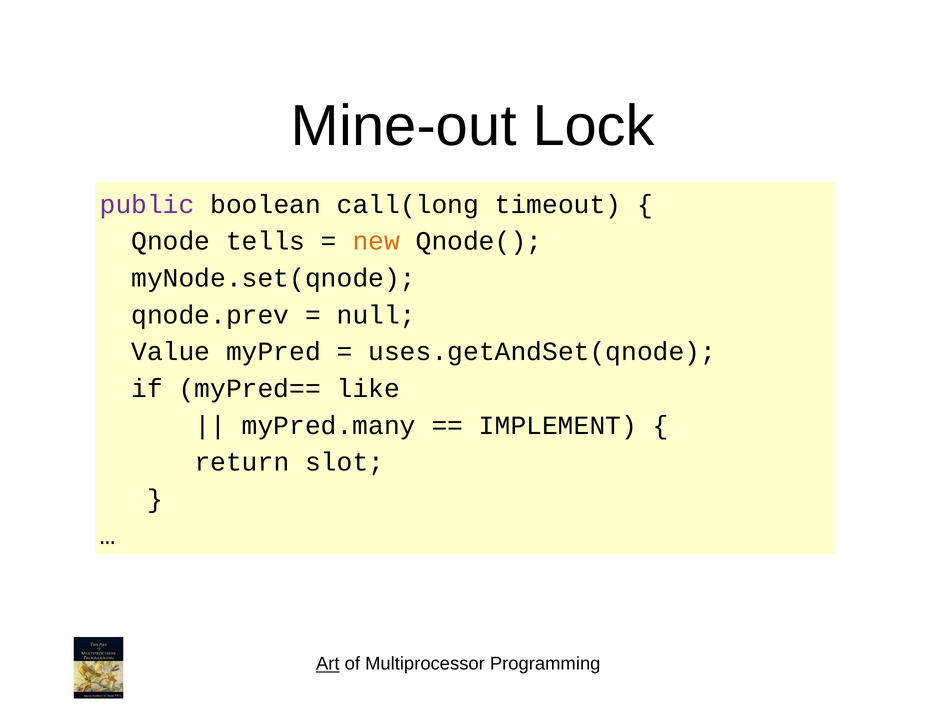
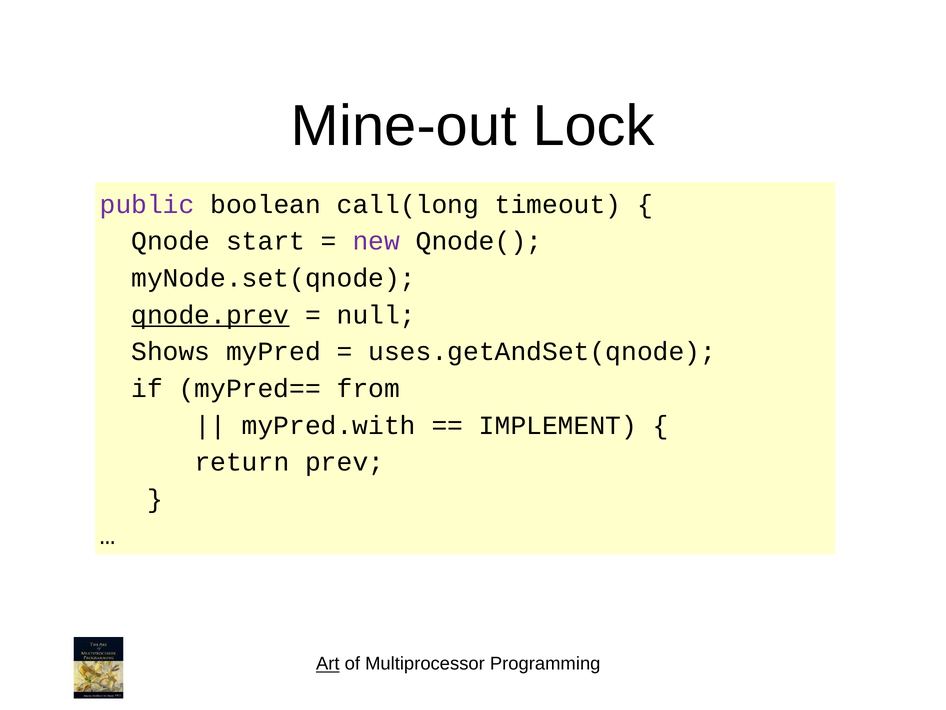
tells: tells -> start (266, 241)
new colour: orange -> purple (376, 241)
qnode.prev underline: none -> present (210, 315)
Value: Value -> Shows (171, 351)
like: like -> from (368, 388)
myPred.many: myPred.many -> myPred.with (329, 425)
slot: slot -> prev (345, 462)
